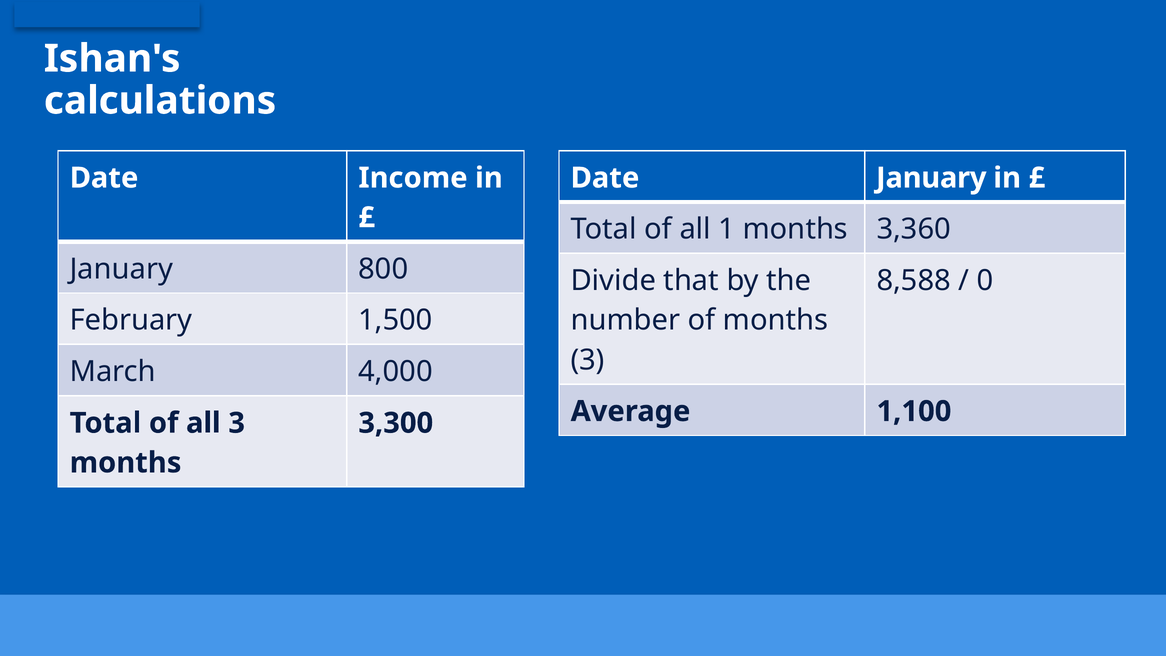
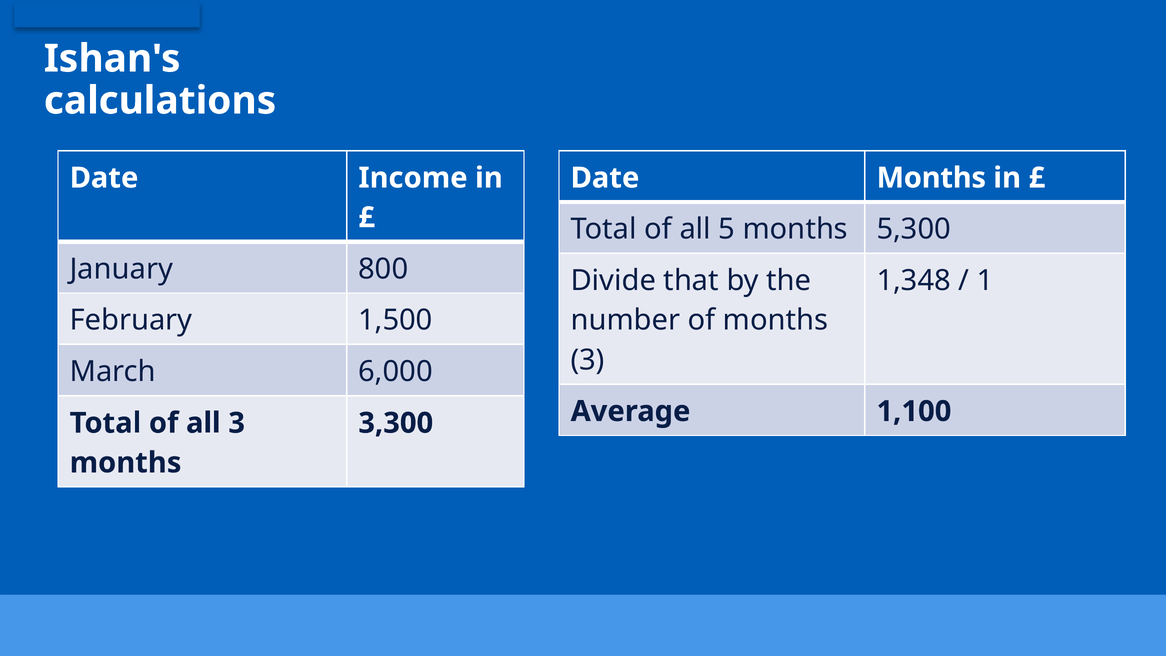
Date January: January -> Months (931, 178)
1: 1 -> 5 (727, 229)
3,360: 3,360 -> 5,300 (914, 229)
8,588: 8,588 -> 1,348 (914, 281)
0: 0 -> 1 (985, 281)
4,000: 4,000 -> 6,000 (396, 372)
